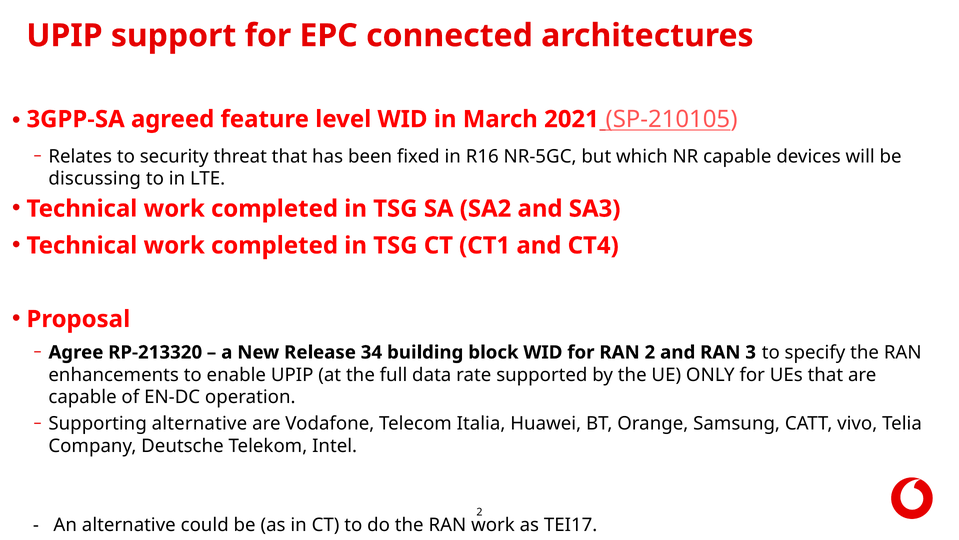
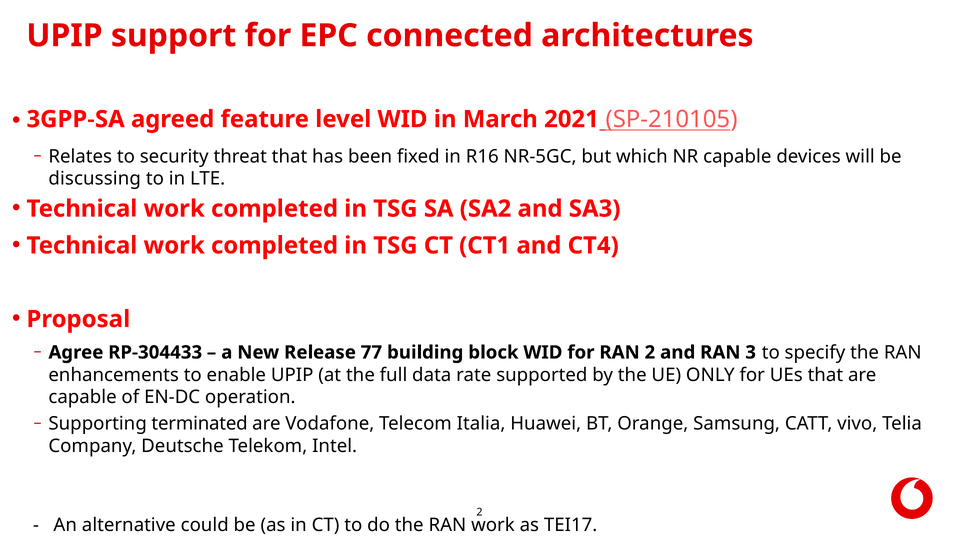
RP-213320: RP-213320 -> RP-304433 (155, 352)
34: 34 -> 77 (371, 352)
Supporting alternative: alternative -> terminated (200, 423)
